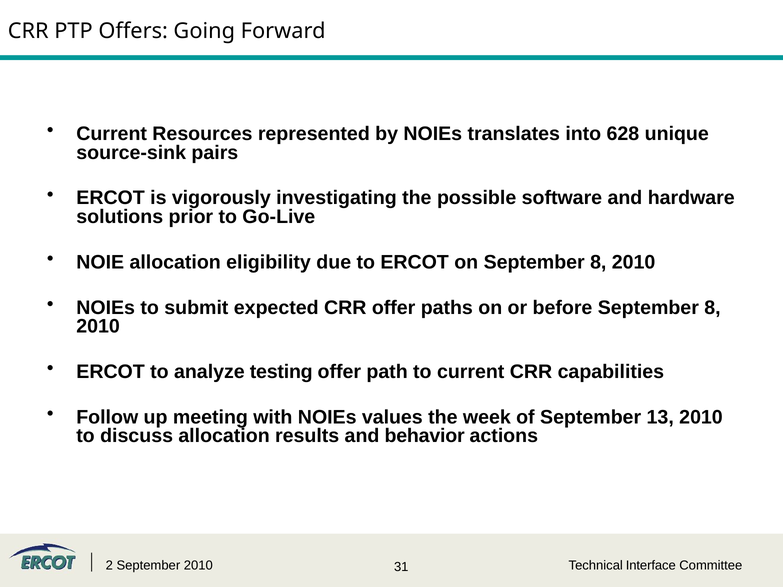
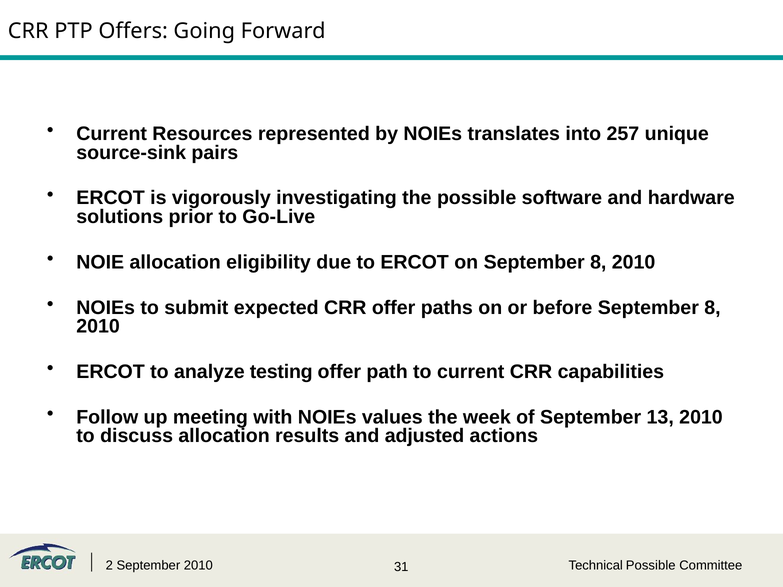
628: 628 -> 257 (623, 134)
behavior: behavior -> adjusted (425, 436)
Technical Interface: Interface -> Possible (651, 566)
